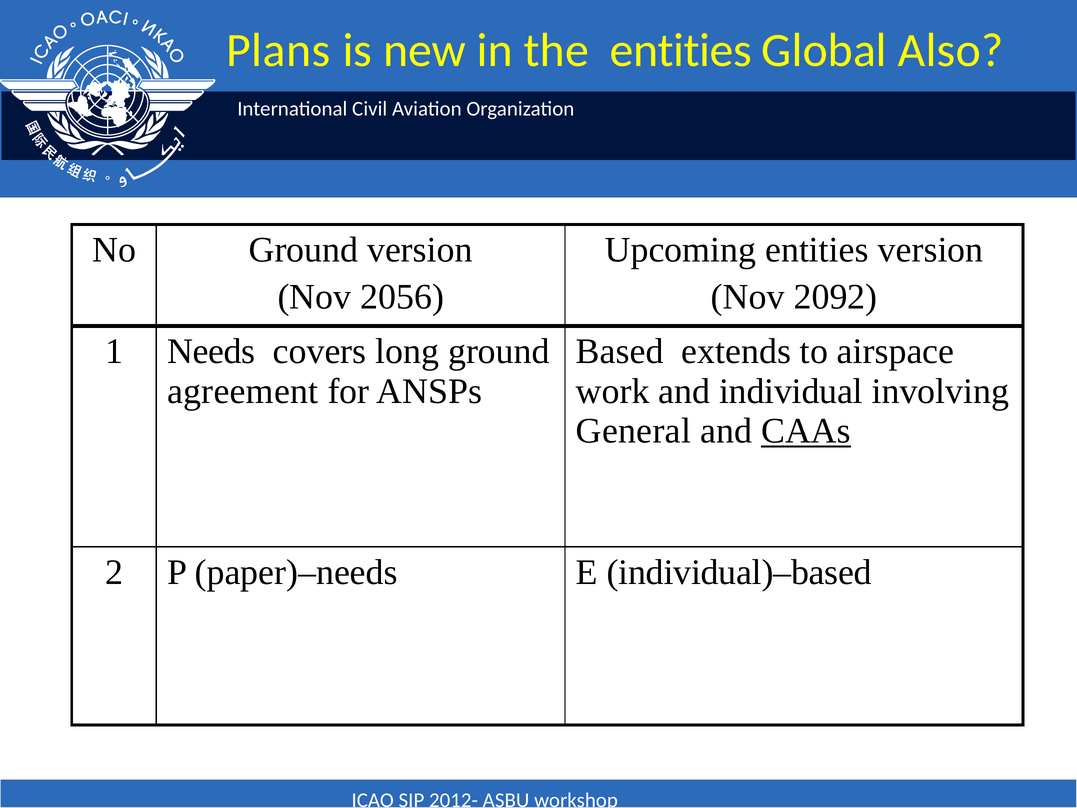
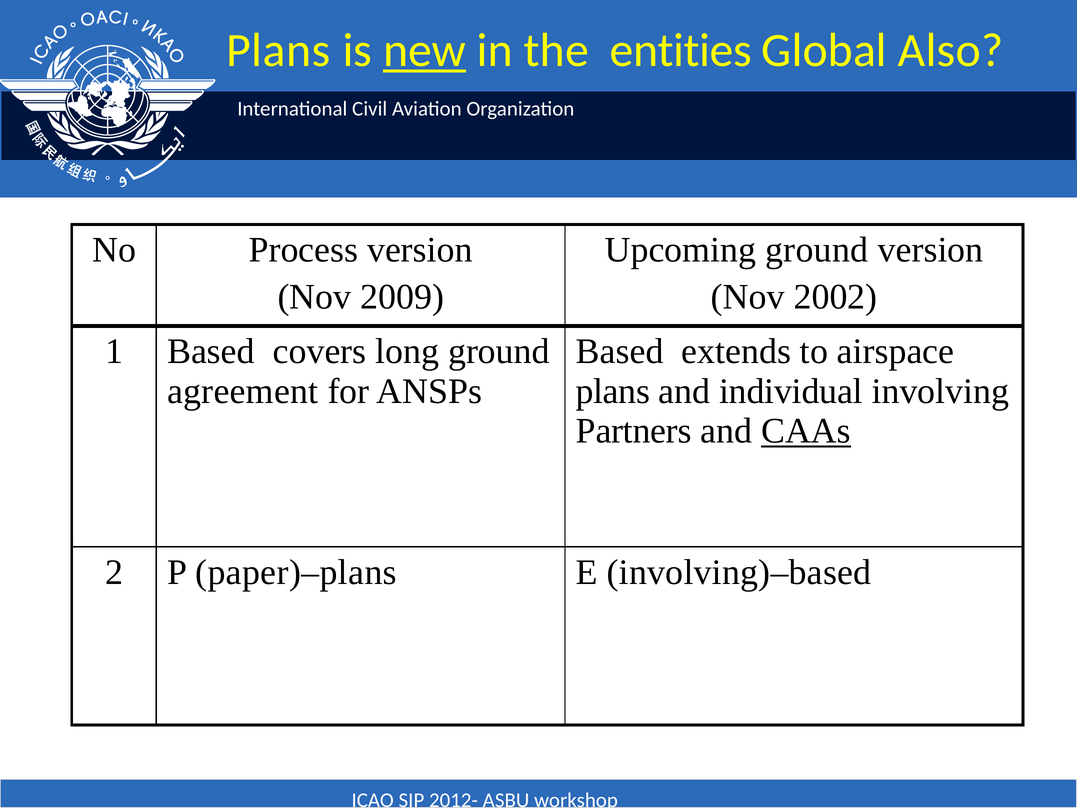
new underline: none -> present (425, 50)
No Ground: Ground -> Process (303, 250)
Upcoming entities: entities -> ground (817, 250)
2056: 2056 -> 2009 (402, 297)
2092: 2092 -> 2002 (835, 297)
1 Needs: Needs -> Based (211, 351)
work: work -> plans (613, 391)
General: General -> Partners (634, 431)
paper)–needs: paper)–needs -> paper)–plans (296, 572)
individual)–based: individual)–based -> involving)–based (739, 572)
